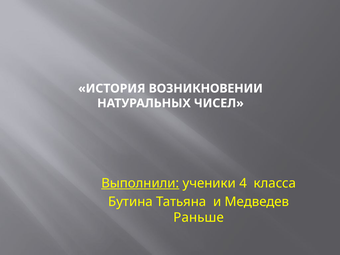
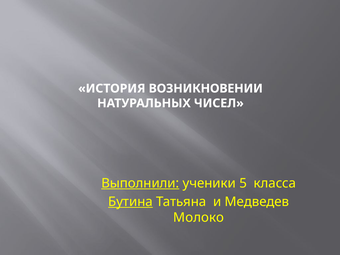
4: 4 -> 5 (243, 183)
Бутина underline: none -> present (130, 202)
Раньше: Раньше -> Молоко (199, 218)
